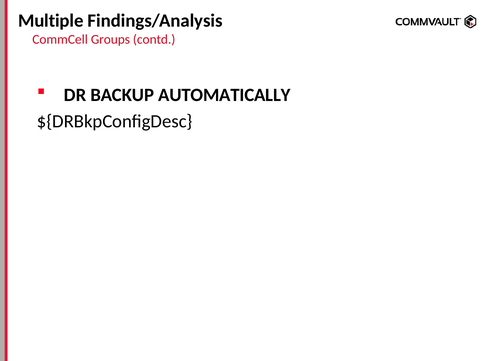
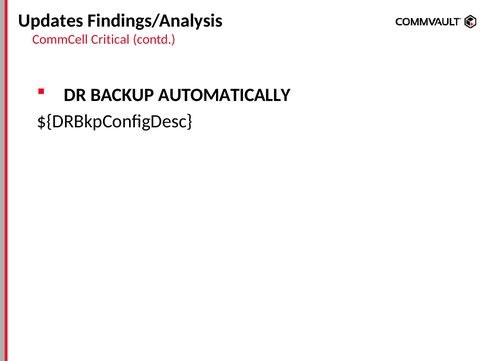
Multiple: Multiple -> Updates (51, 21)
Groups: Groups -> Critical (110, 39)
